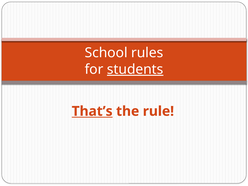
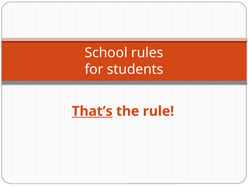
students underline: present -> none (135, 69)
